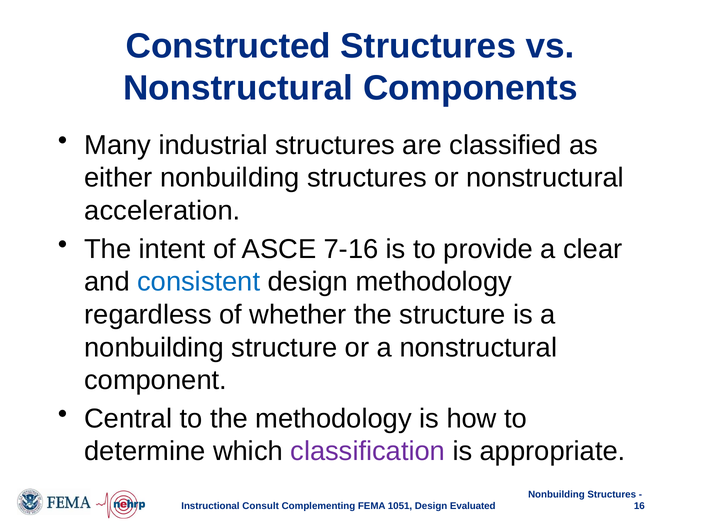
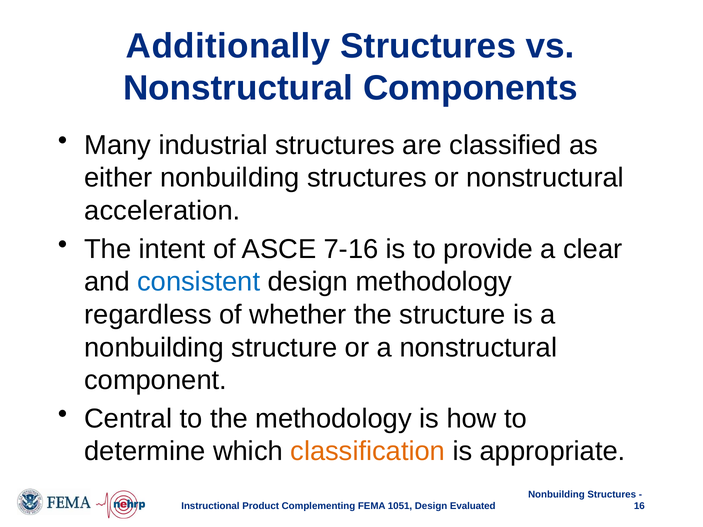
Constructed: Constructed -> Additionally (228, 46)
classification colour: purple -> orange (368, 452)
Consult: Consult -> Product (261, 506)
